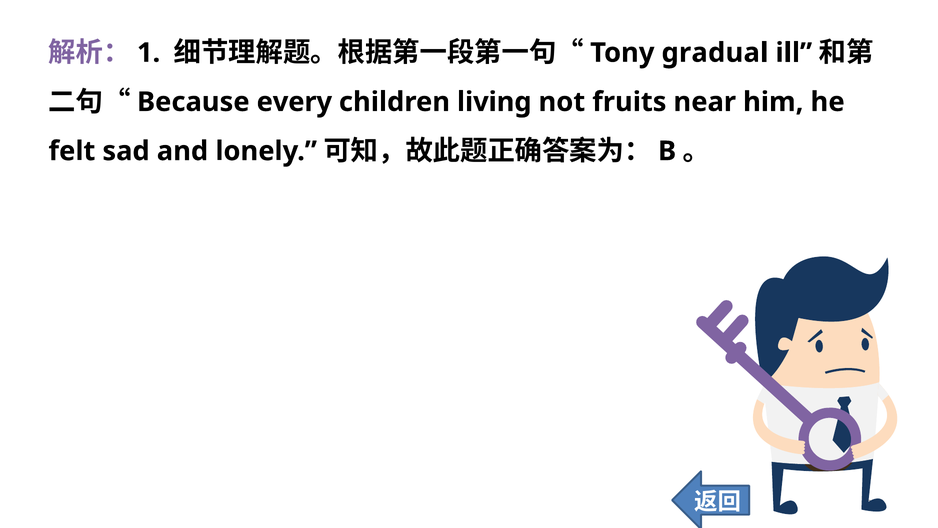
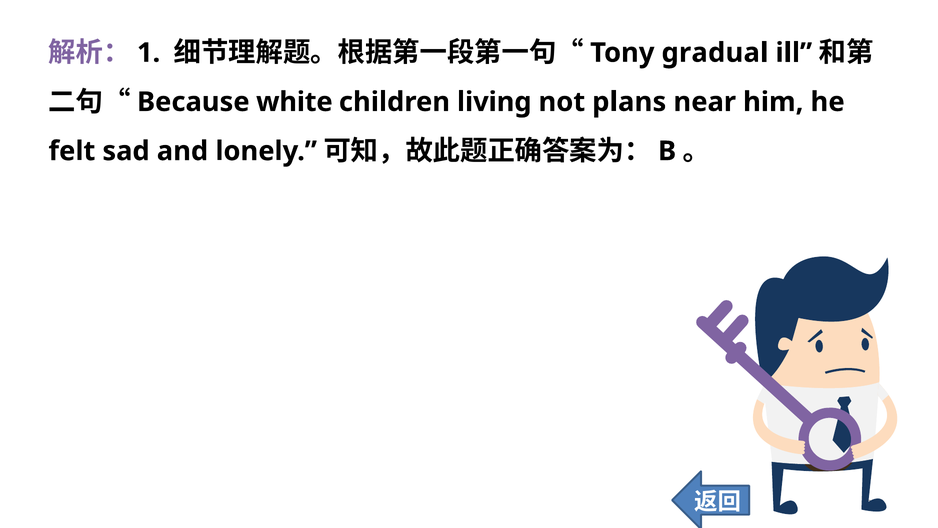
every: every -> white (294, 102)
fruits: fruits -> plans (629, 102)
